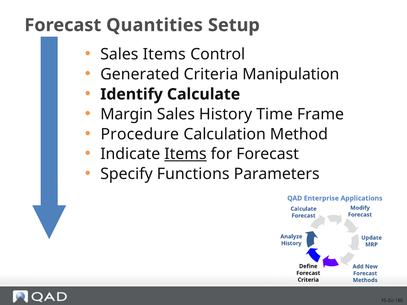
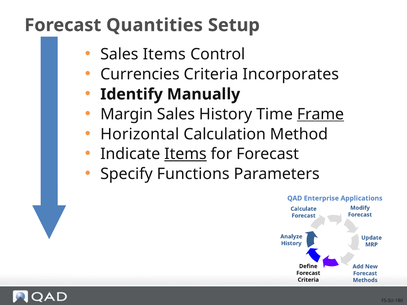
Generated: Generated -> Currencies (140, 74)
Manipulation: Manipulation -> Incorporates (291, 74)
Identify Calculate: Calculate -> Manually (204, 94)
Frame underline: none -> present (320, 114)
Procedure: Procedure -> Horizontal (140, 134)
